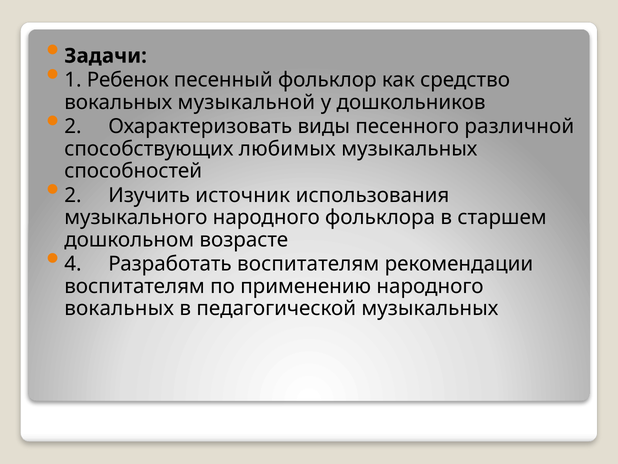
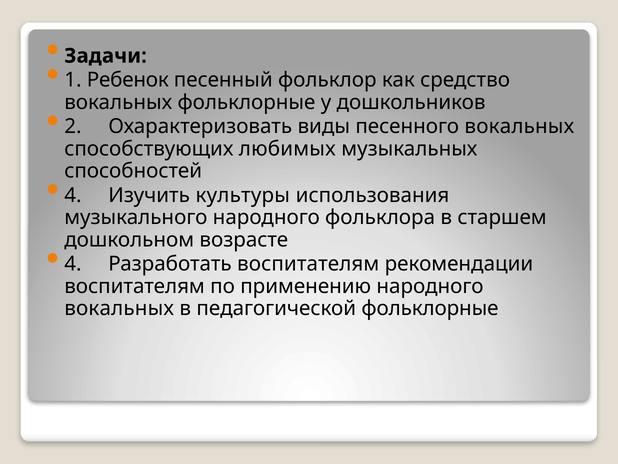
вокальных музыкальной: музыкальной -> фольклорные (246, 102)
песенного различной: различной -> вокальных (519, 126)
2: 2 -> 4 (73, 195)
источник: источник -> культуры (243, 195)
педагогической музыкальных: музыкальных -> фольклорные (430, 308)
